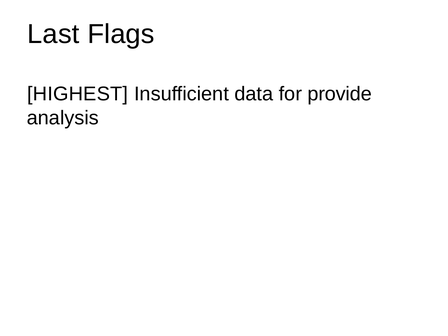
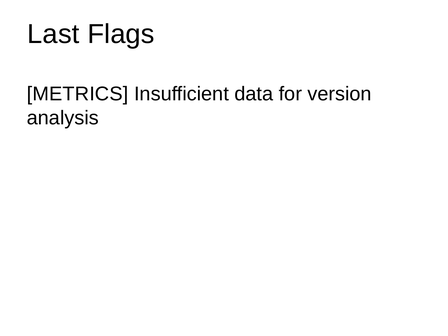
HIGHEST: HIGHEST -> METRICS (78, 94)
provide: provide -> version (340, 94)
